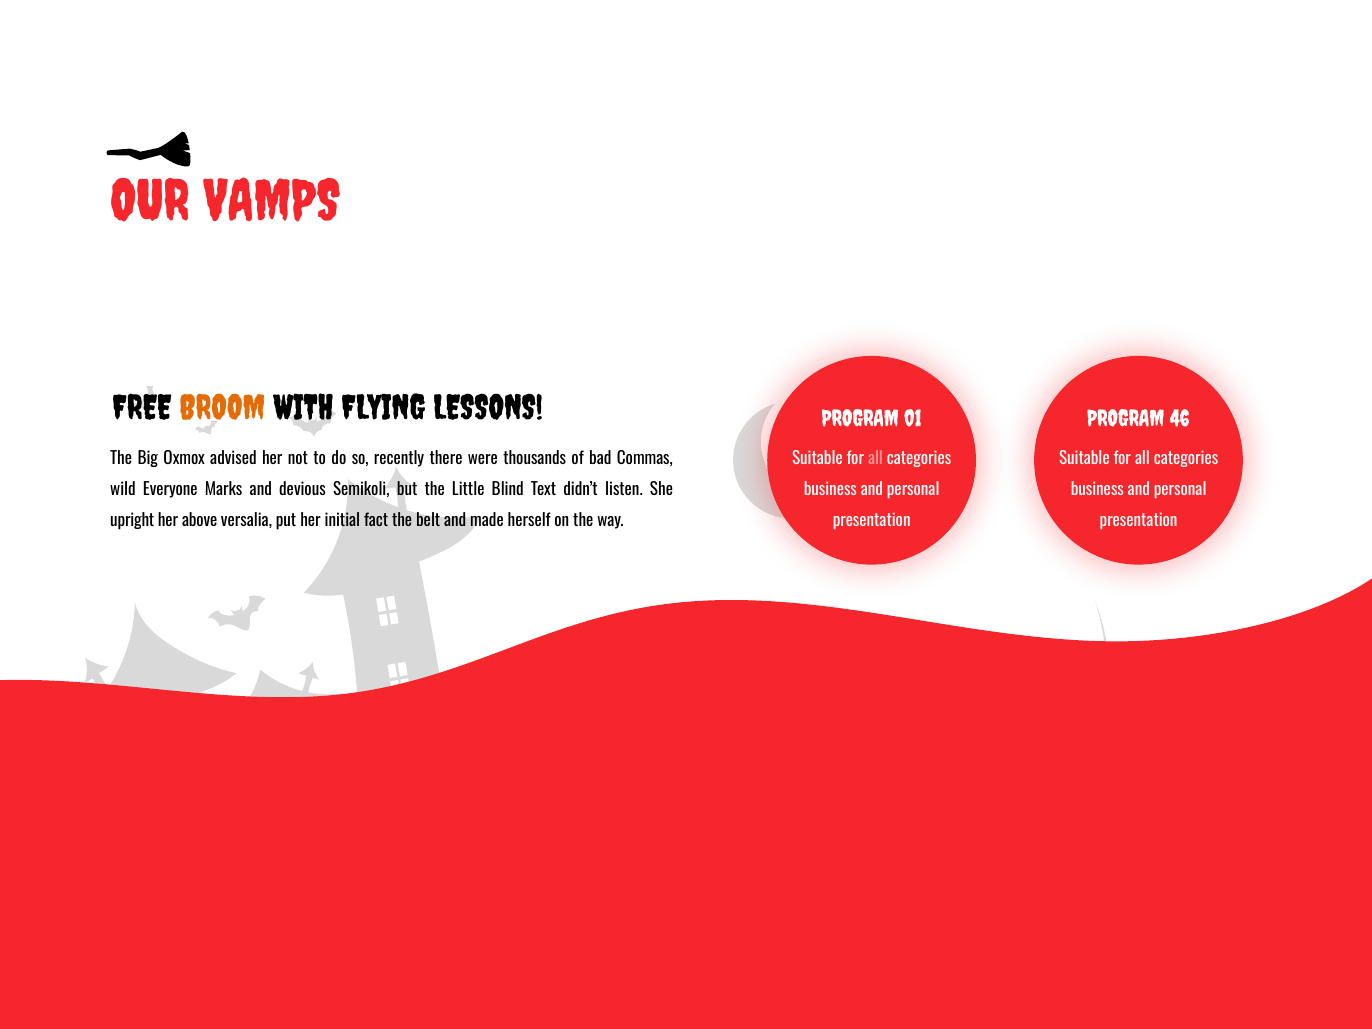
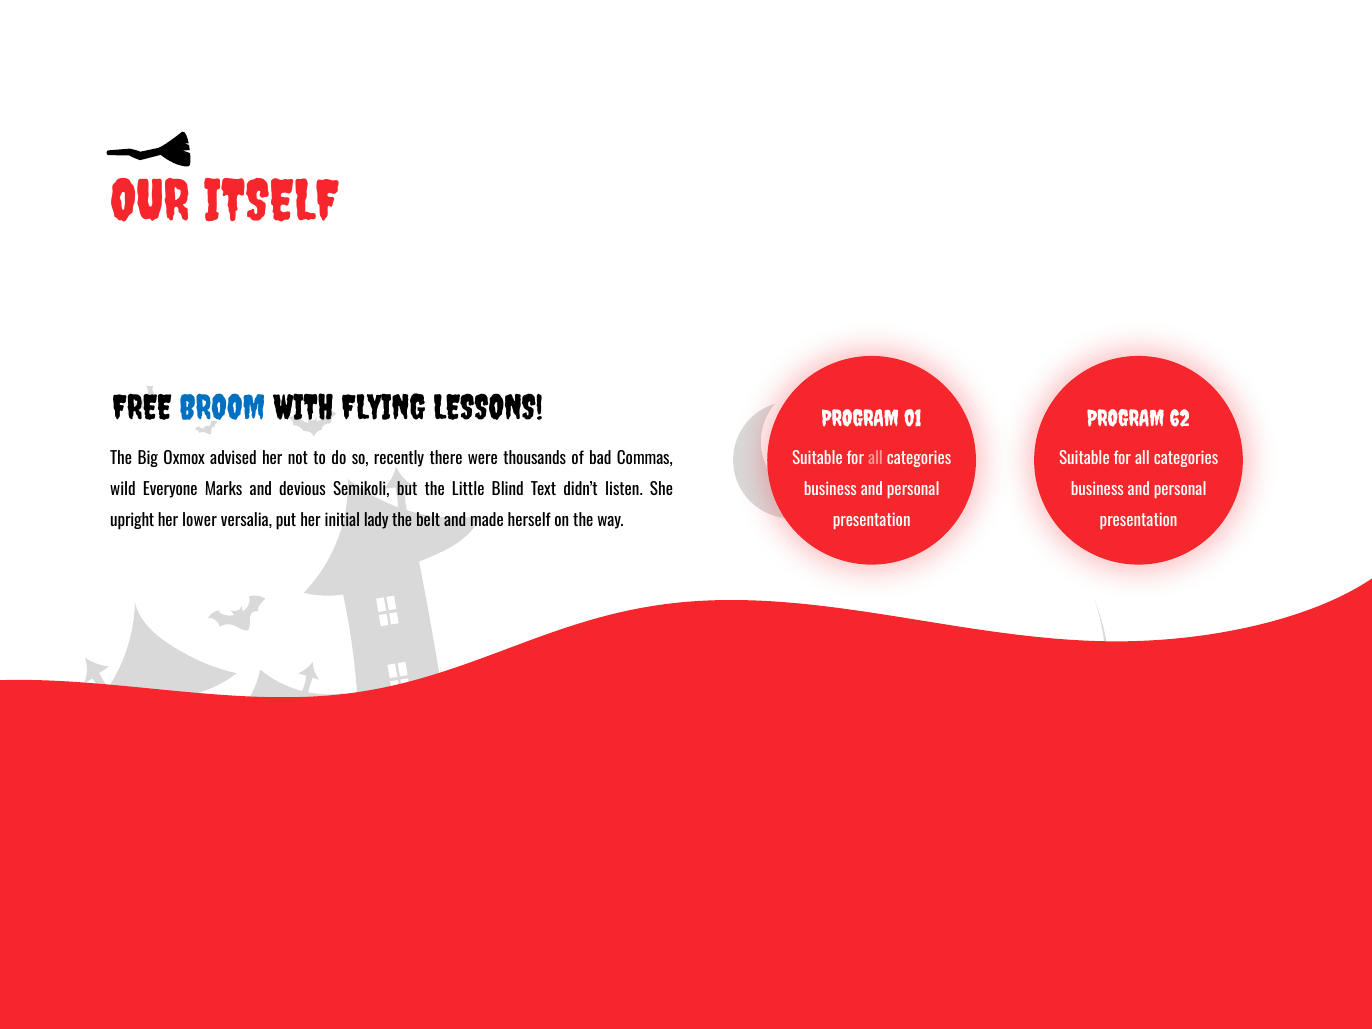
VAMPS: VAMPS -> ITSELF (271, 202)
BROOM colour: orange -> blue (222, 408)
46: 46 -> 62 (1180, 419)
above: above -> lower (199, 520)
fact: fact -> lady (376, 520)
